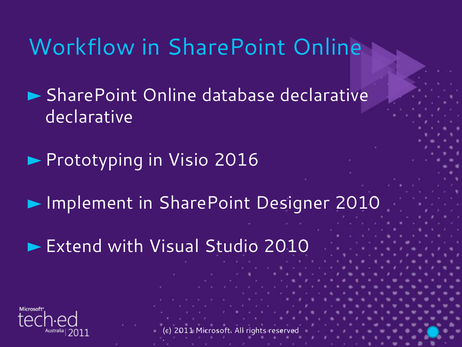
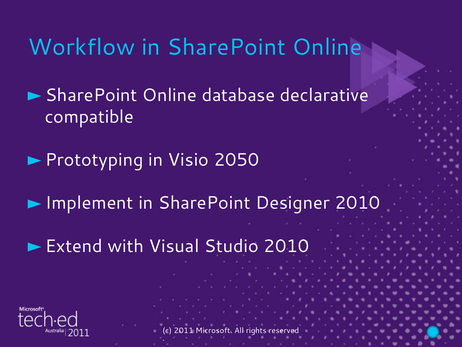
declarative: declarative -> compatible (89, 117)
2016: 2016 -> 2050 (237, 160)
